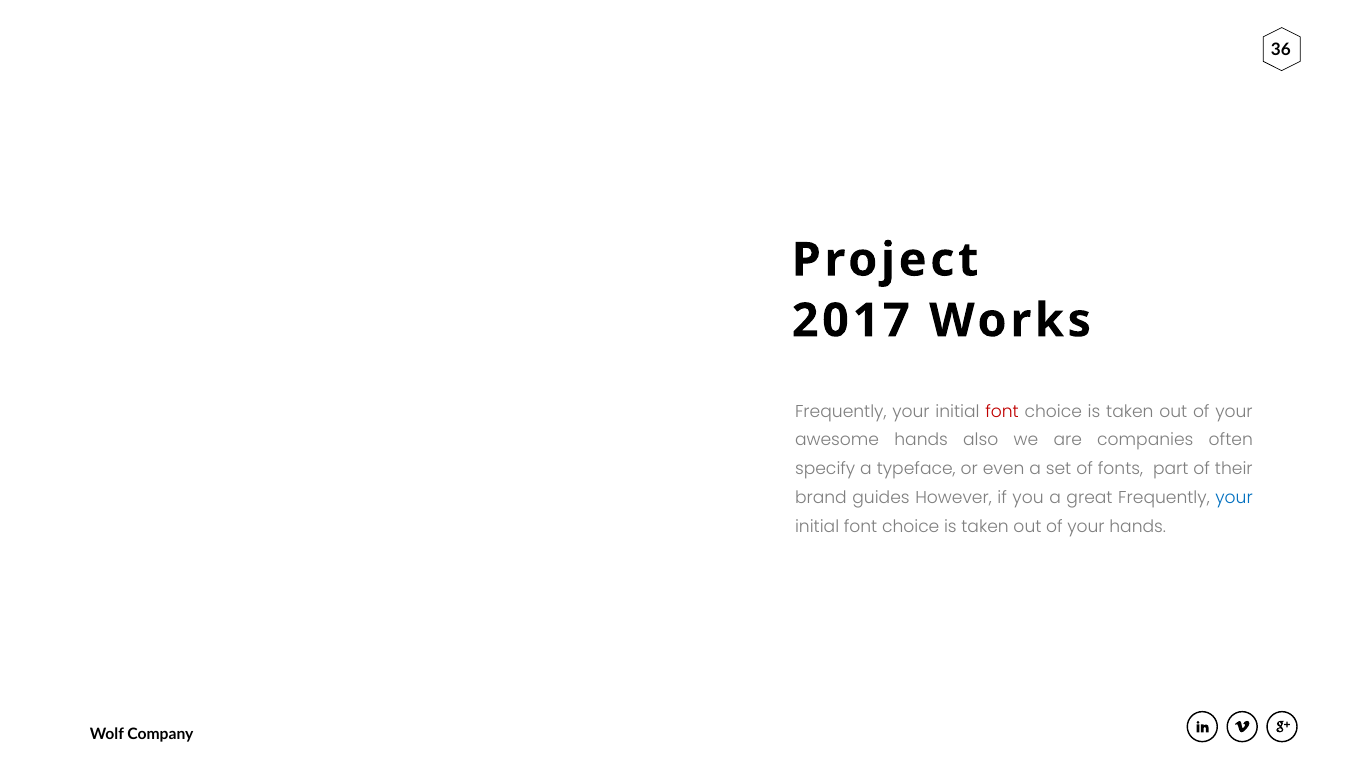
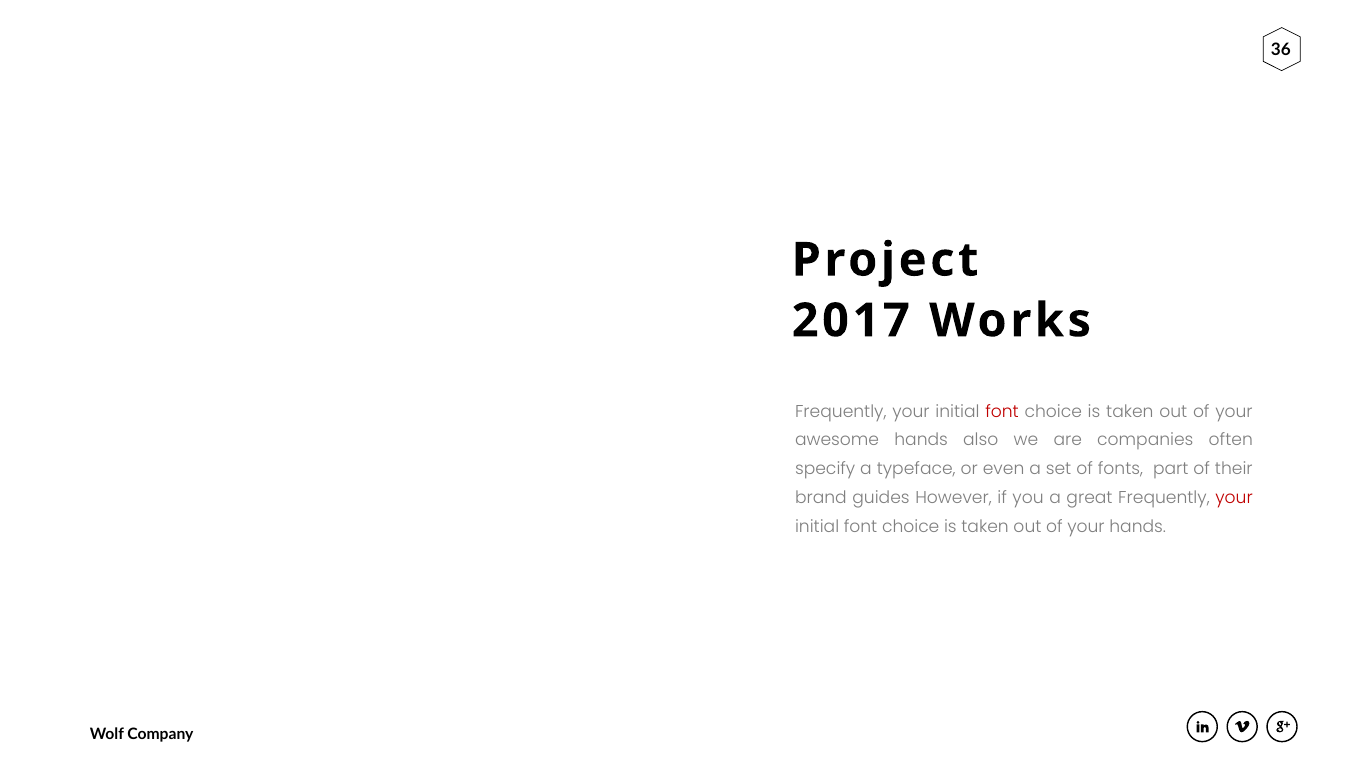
your colour: blue -> red (1234, 498)
